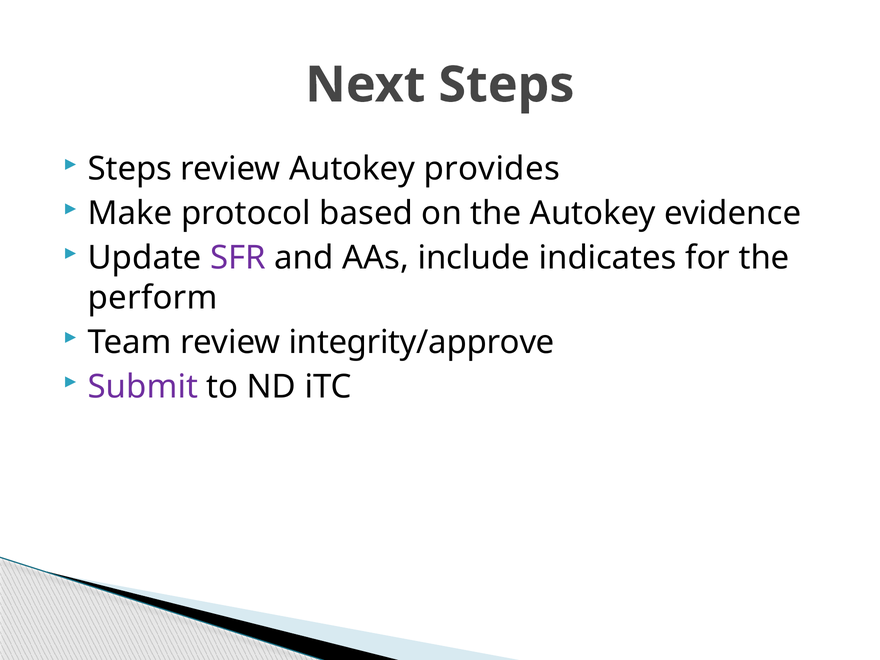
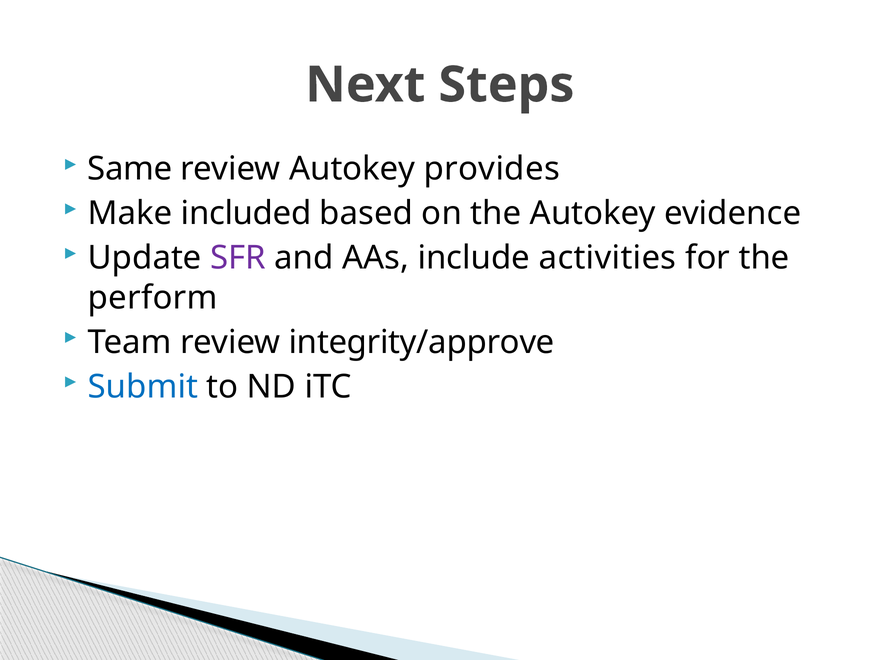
Steps: Steps -> Same (130, 169)
protocol: protocol -> included (246, 214)
indicates: indicates -> activities (608, 258)
Submit colour: purple -> blue (143, 387)
